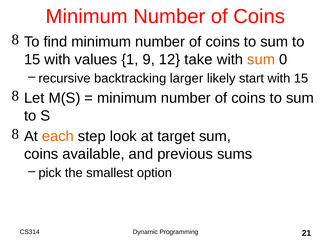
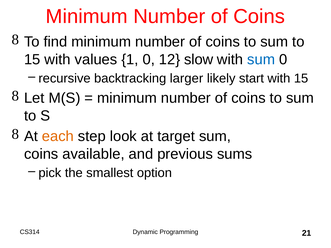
1 9: 9 -> 0 (149, 60)
take: take -> slow (199, 60)
sum colour: orange -> blue (261, 60)
